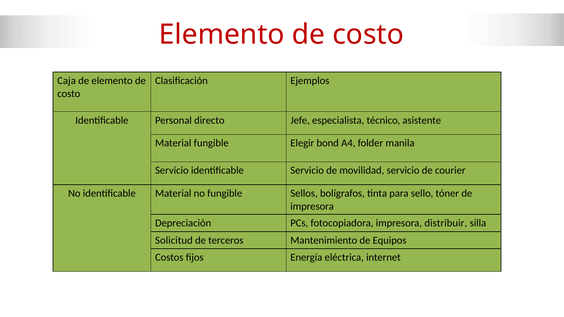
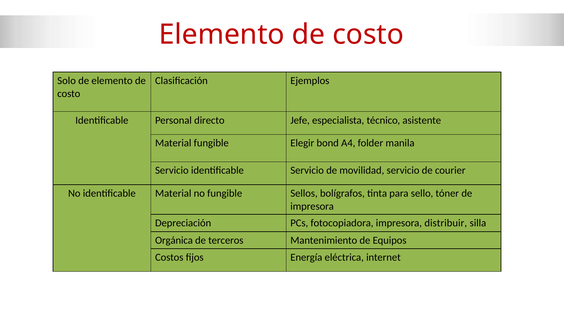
Caja: Caja -> Solo (67, 81)
Solicitud: Solicitud -> Orgánica (174, 241)
